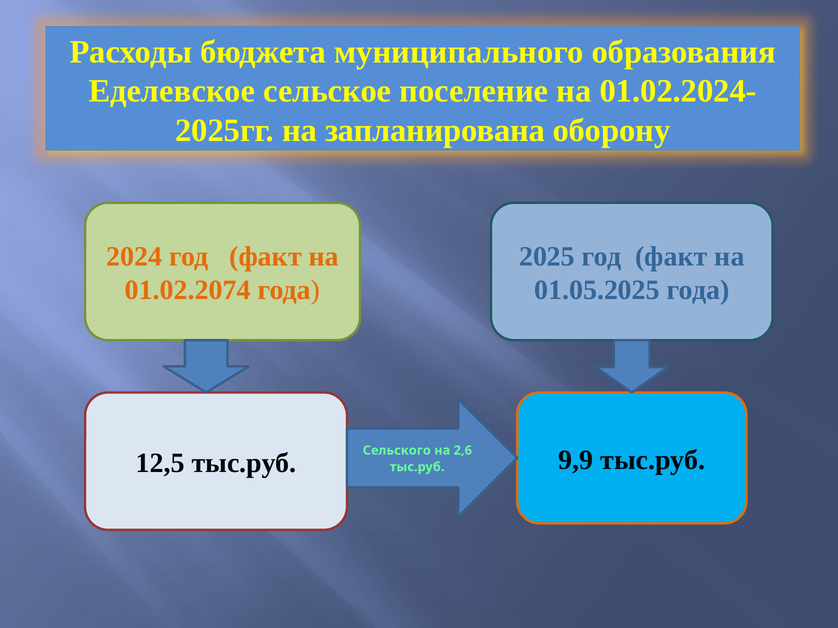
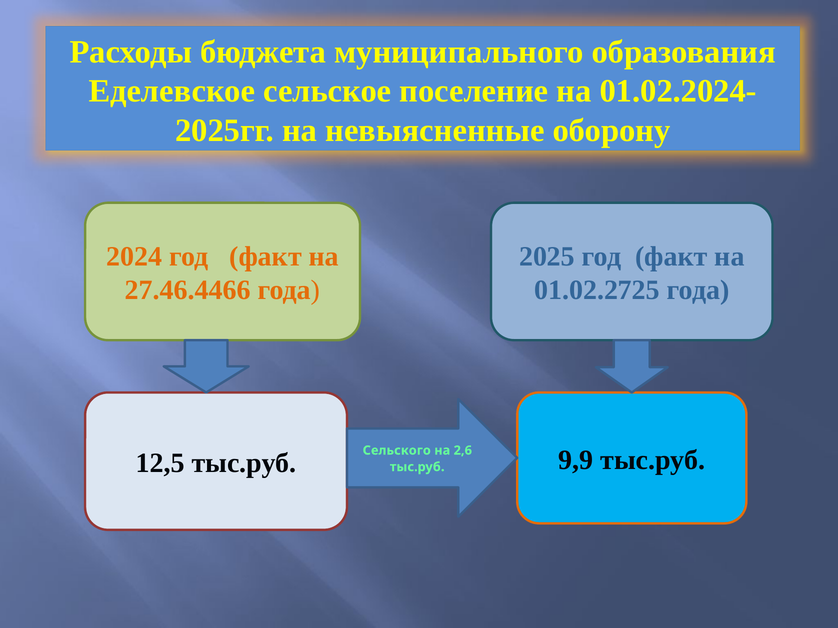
запланирована: запланирована -> невыясненные (435, 130)
01.02.2074: 01.02.2074 -> 27.46.4466 (188, 290)
01.05.2025: 01.05.2025 -> 01.02.2725 (597, 290)
